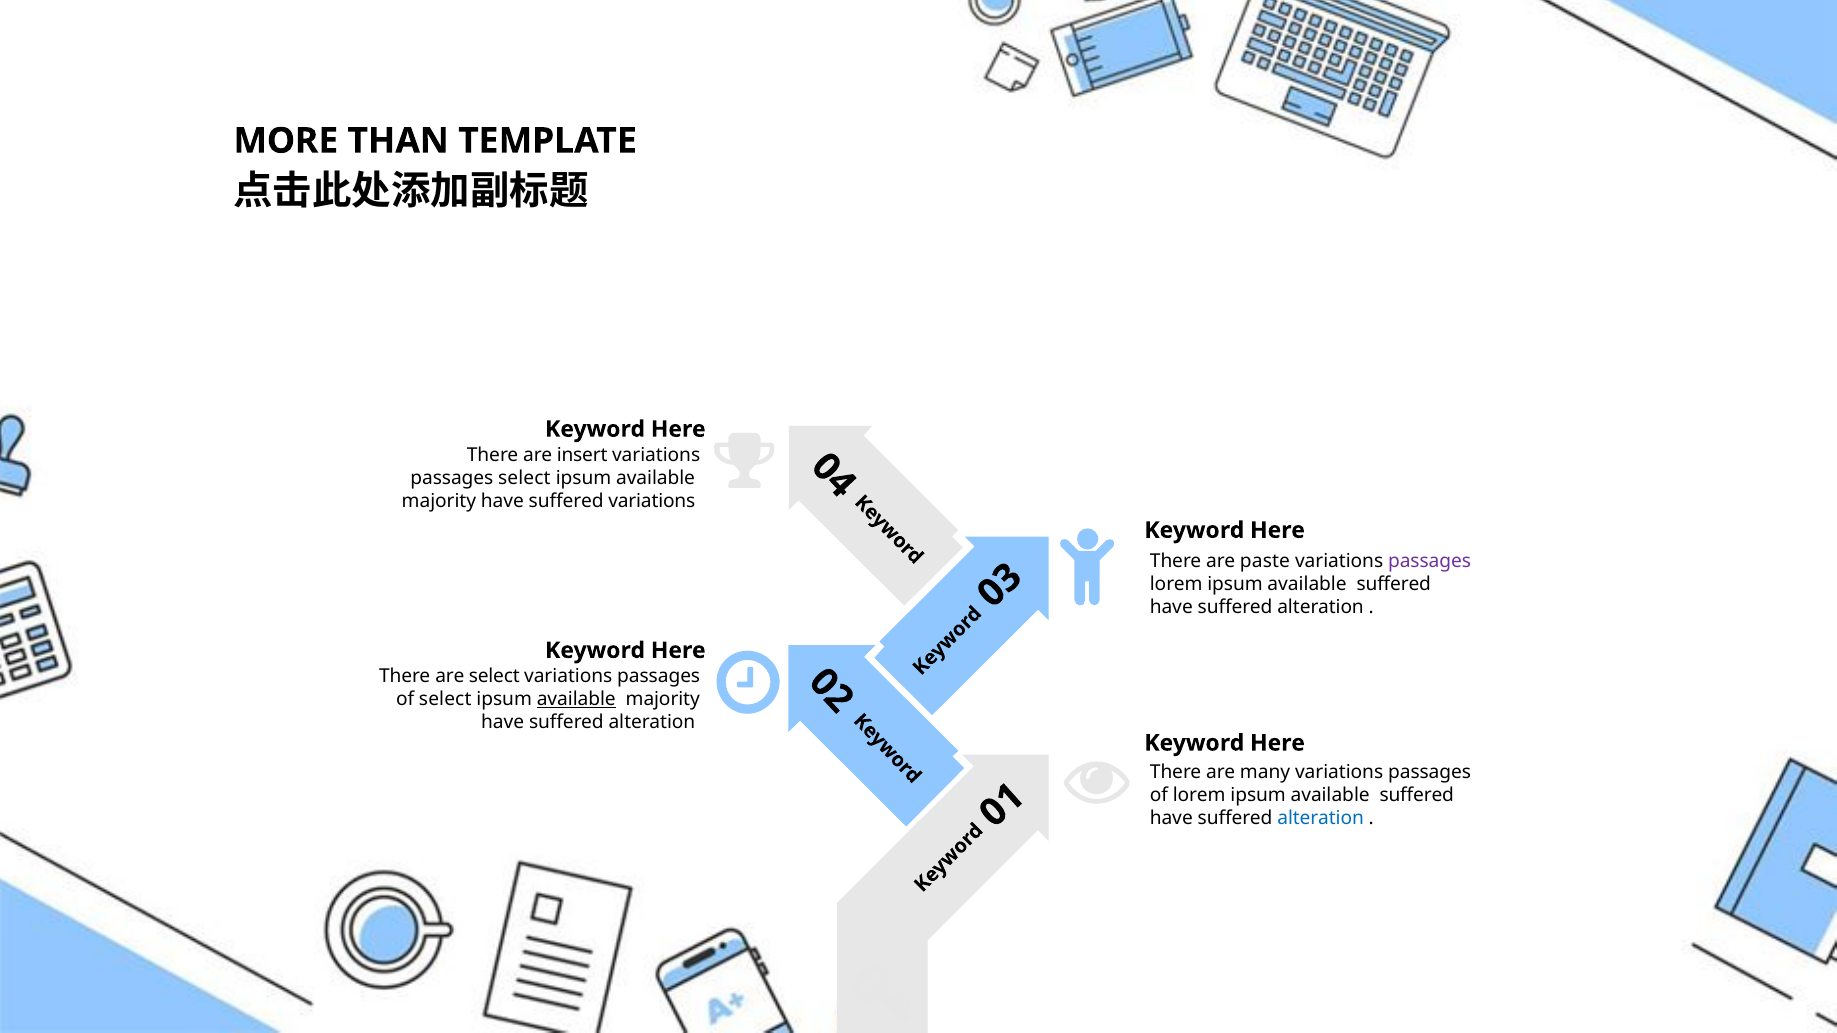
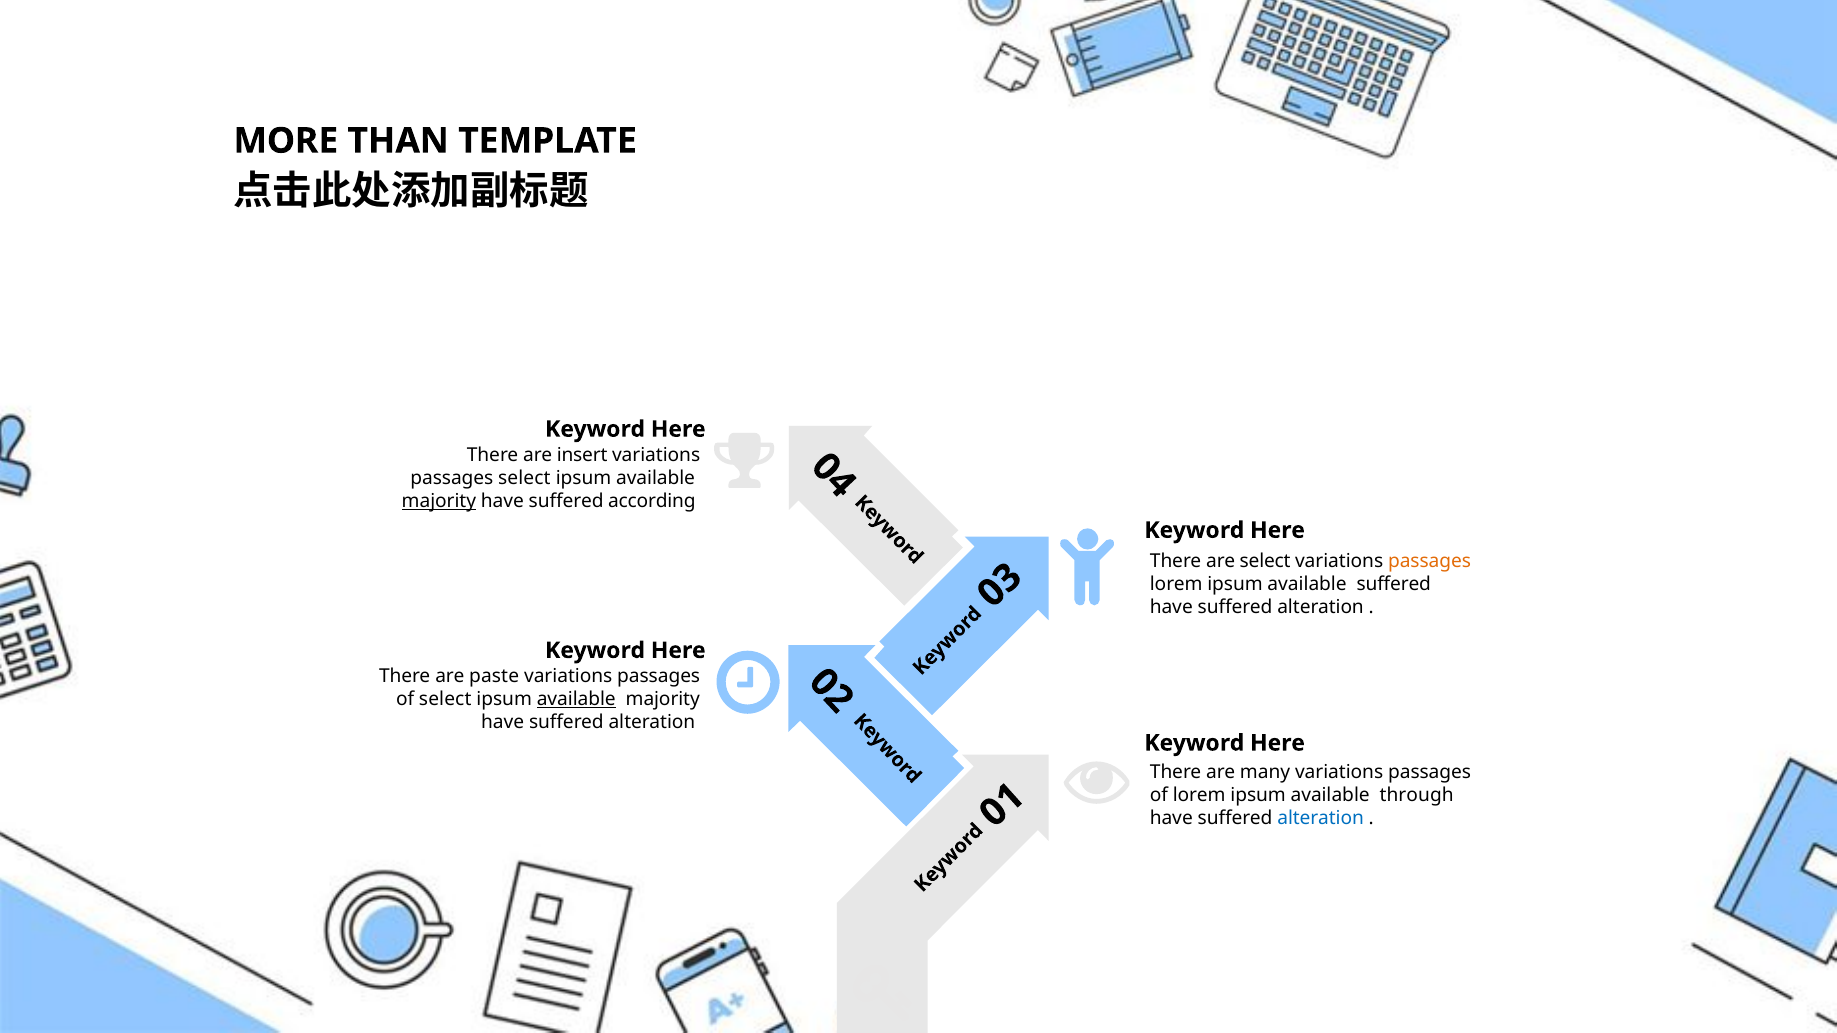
majority underline: none -> present (439, 501)
suffered variations: variations -> according (652, 501)
are paste: paste -> select (1265, 561)
passages colour: purple -> orange (1430, 561)
are select: select -> paste (494, 677)
suffered: suffered -> through (1417, 795)
